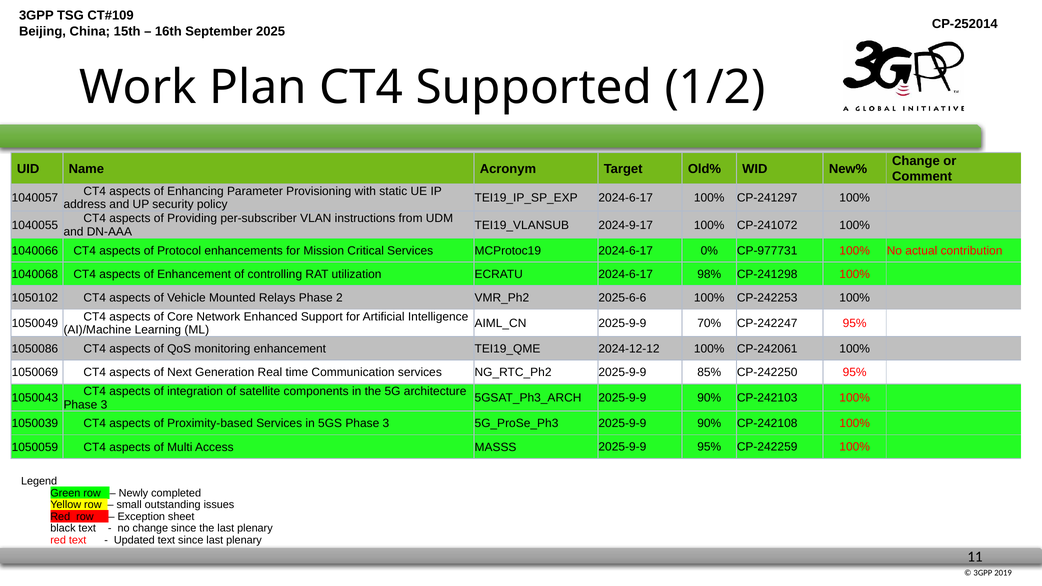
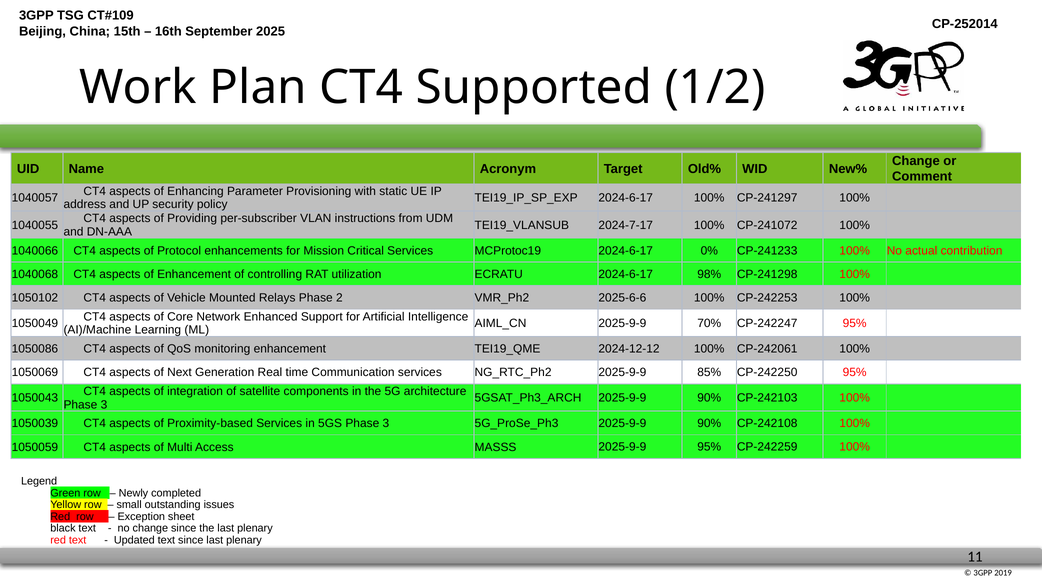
2024-9-17: 2024-9-17 -> 2024-7-17 (626, 225)
CP-977731: CP-977731 -> CP-241233 (767, 251)
